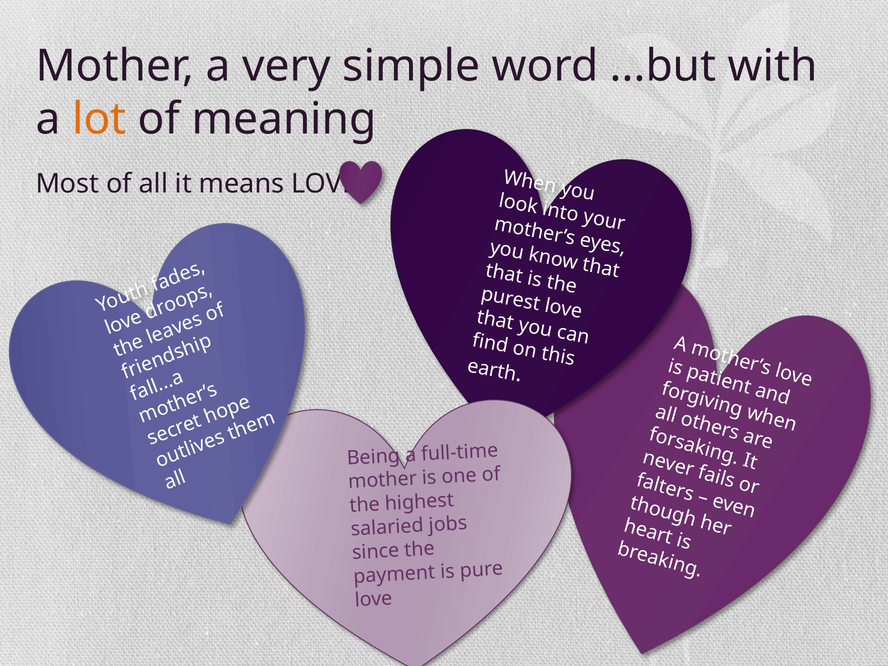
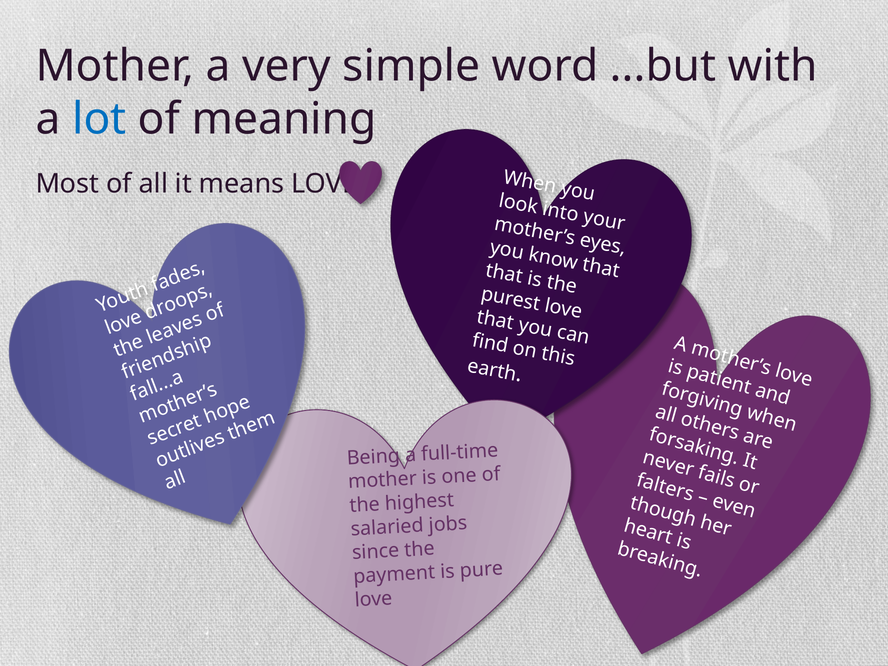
lot colour: orange -> blue (99, 119)
